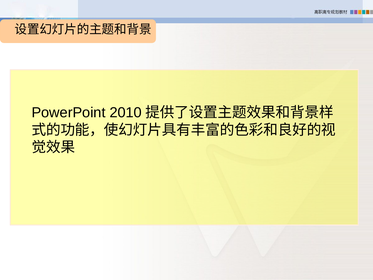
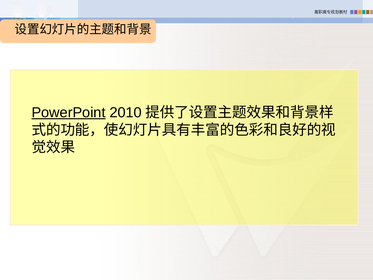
PowerPoint underline: none -> present (69, 112)
